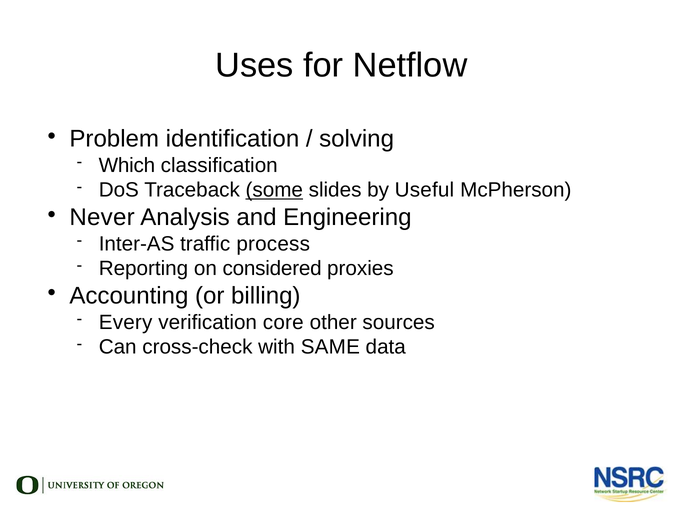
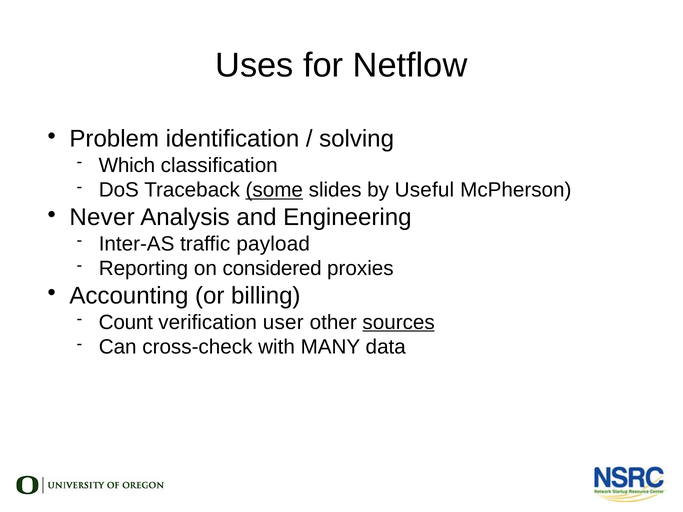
process: process -> payload (273, 244)
Every: Every -> Count (126, 322)
core: core -> user (283, 322)
sources underline: none -> present (399, 322)
SAME: SAME -> MANY (330, 347)
